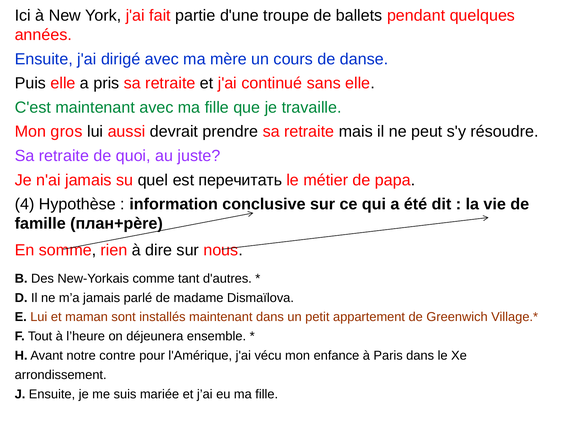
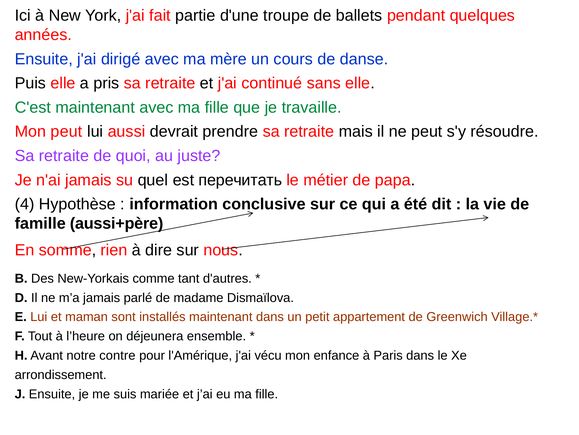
Mon gros: gros -> peut (67, 131)
план+père: план+père -> aussi+père (117, 223)
